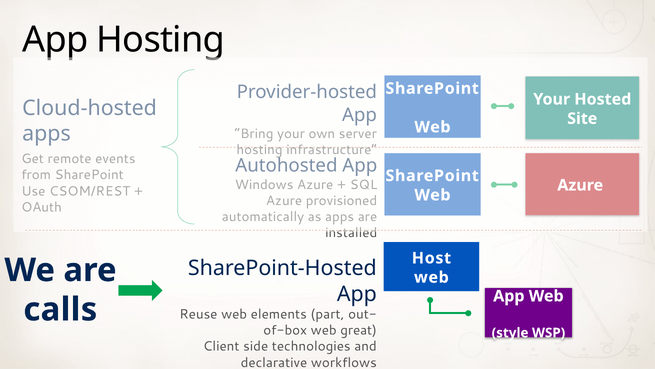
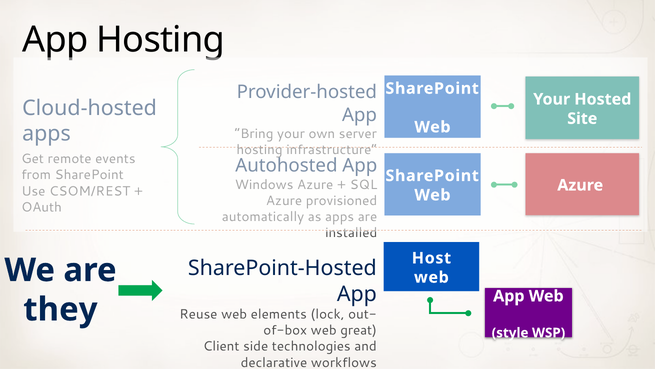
calls: calls -> they (60, 309)
part: part -> lock (327, 314)
